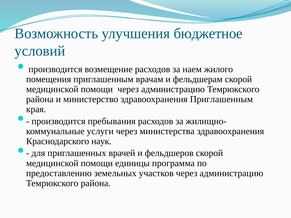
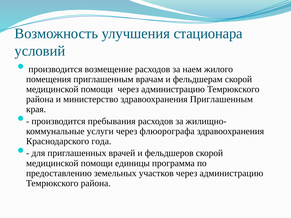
бюджетное: бюджетное -> стационара (208, 34)
министерства: министерства -> флюорографа (167, 131)
наук: наук -> года (101, 141)
